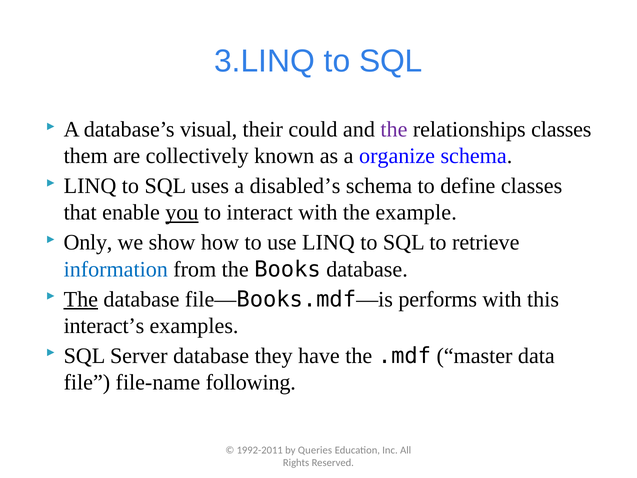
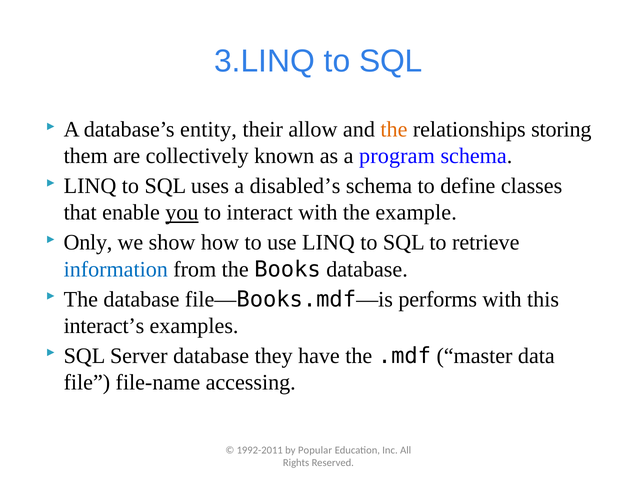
visual: visual -> entity (208, 129)
could: could -> allow (313, 129)
the colour: purple -> orange (394, 129)
relationships classes: classes -> storing (561, 129)
organize: organize -> program (397, 156)
The underline: present -> none (81, 299)
following: following -> accessing (251, 382)
Queries: Queries -> Popular (315, 450)
